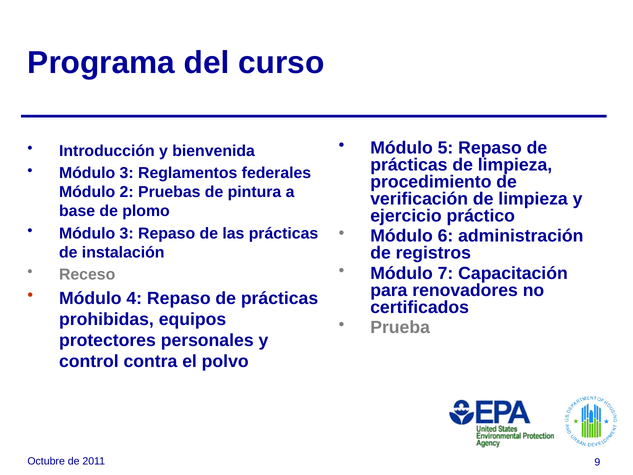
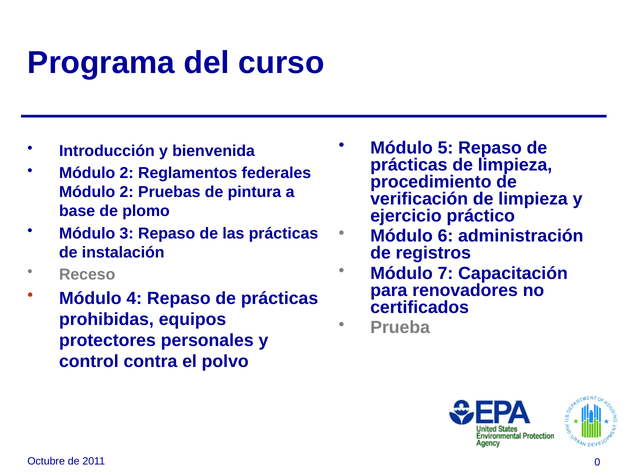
3: 3 -> 2 (127, 173)
9: 9 -> 0 (597, 462)
